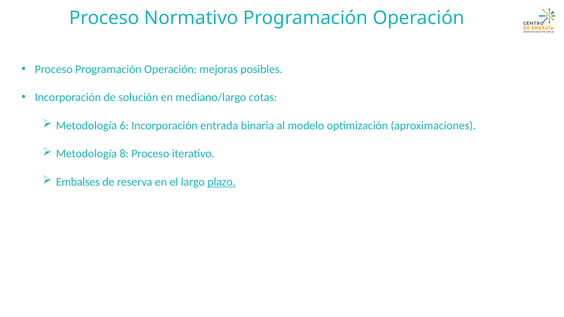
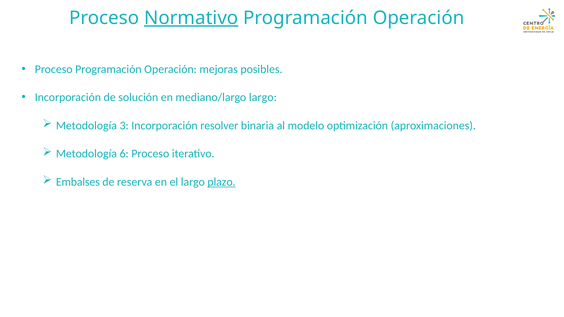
Normativo underline: none -> present (191, 18)
mediano/largo cotas: cotas -> largo (263, 97)
6: 6 -> 3 (124, 126)
entrada: entrada -> resolver (219, 126)
8: 8 -> 6 (124, 154)
